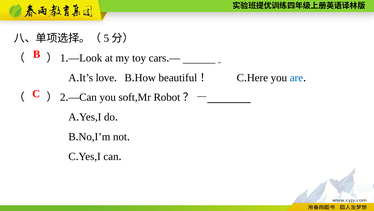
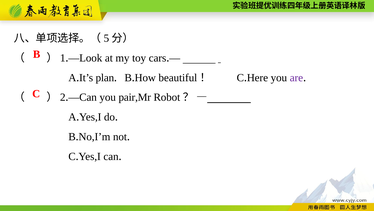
love: love -> plan (105, 77)
are colour: blue -> purple (296, 77)
soft,Mr: soft,Mr -> pair,Mr (135, 97)
